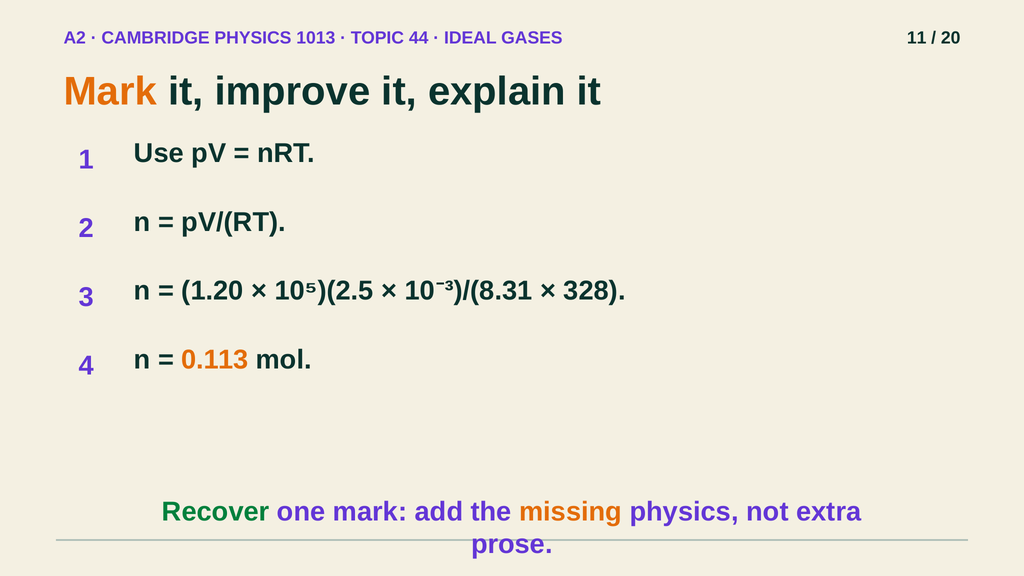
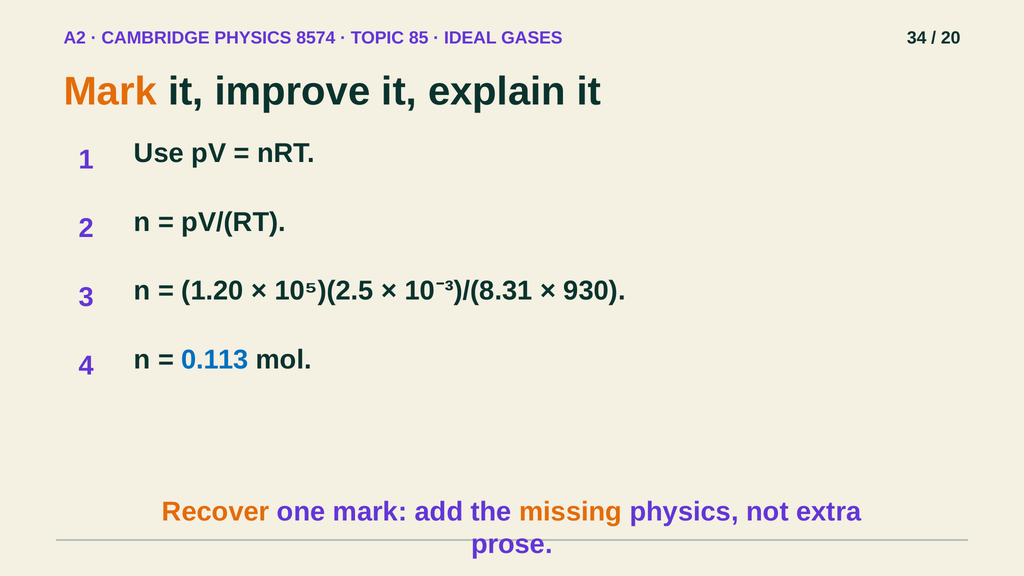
1013: 1013 -> 8574 (316, 38)
44: 44 -> 85 (419, 38)
11: 11 -> 34 (917, 38)
328: 328 -> 930 (594, 291)
0.113 colour: orange -> blue (215, 360)
Recover colour: green -> orange (216, 512)
